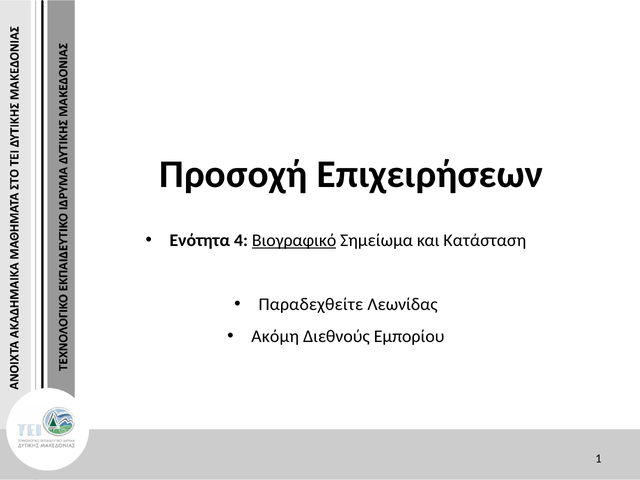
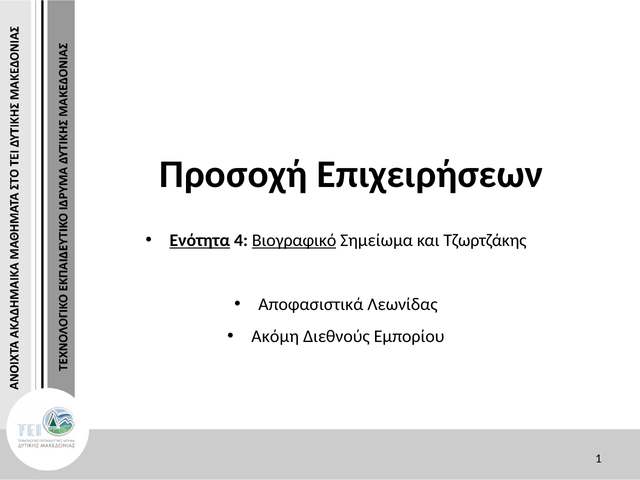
Ενότητα underline: none -> present (200, 240)
Κατάσταση: Κατάσταση -> Τζωρτζάκης (485, 240)
Παραδεχθείτε: Παραδεχθείτε -> Αποφασιστικά (311, 304)
